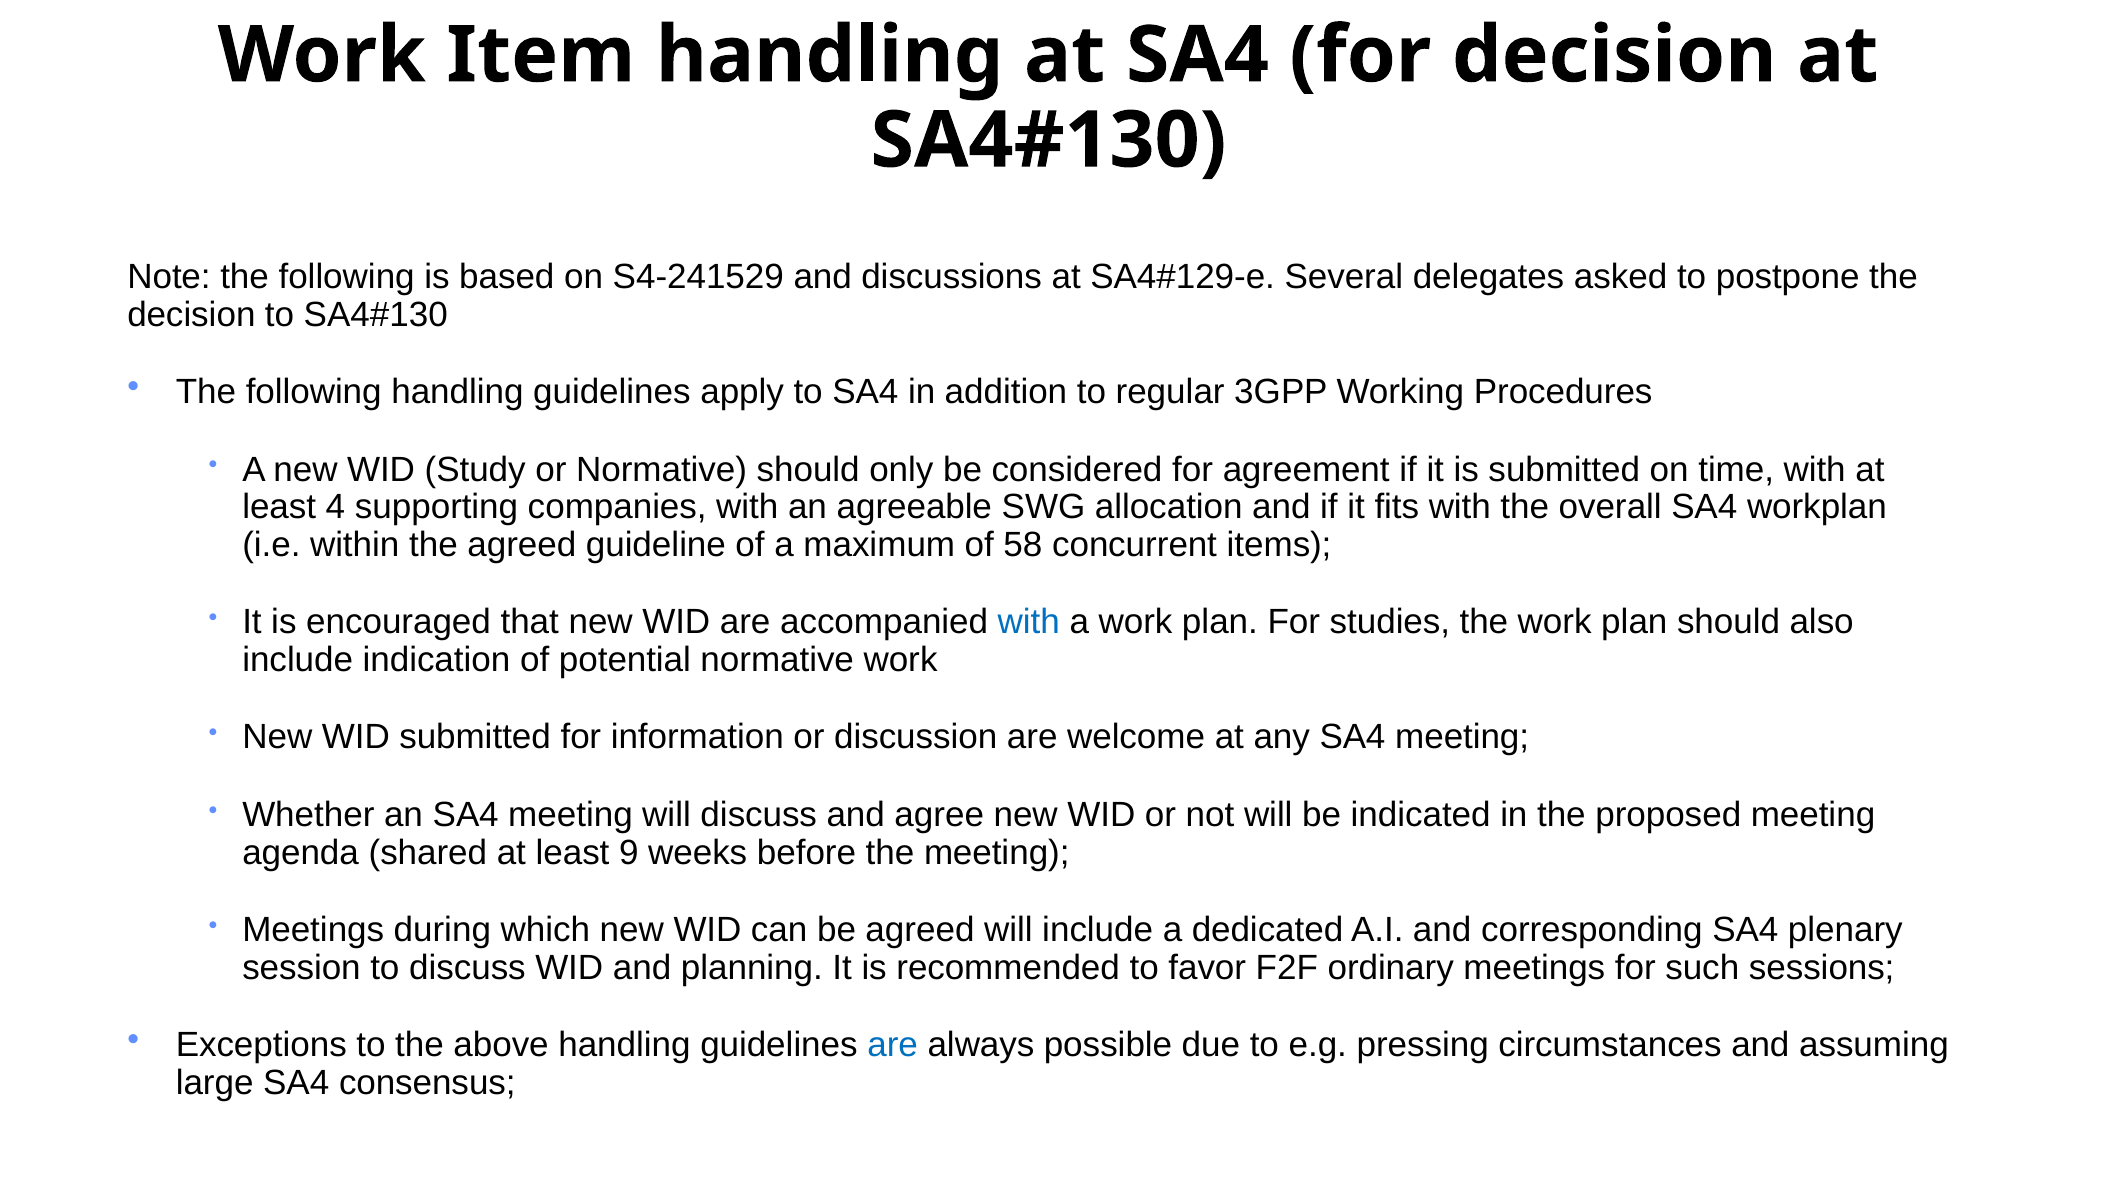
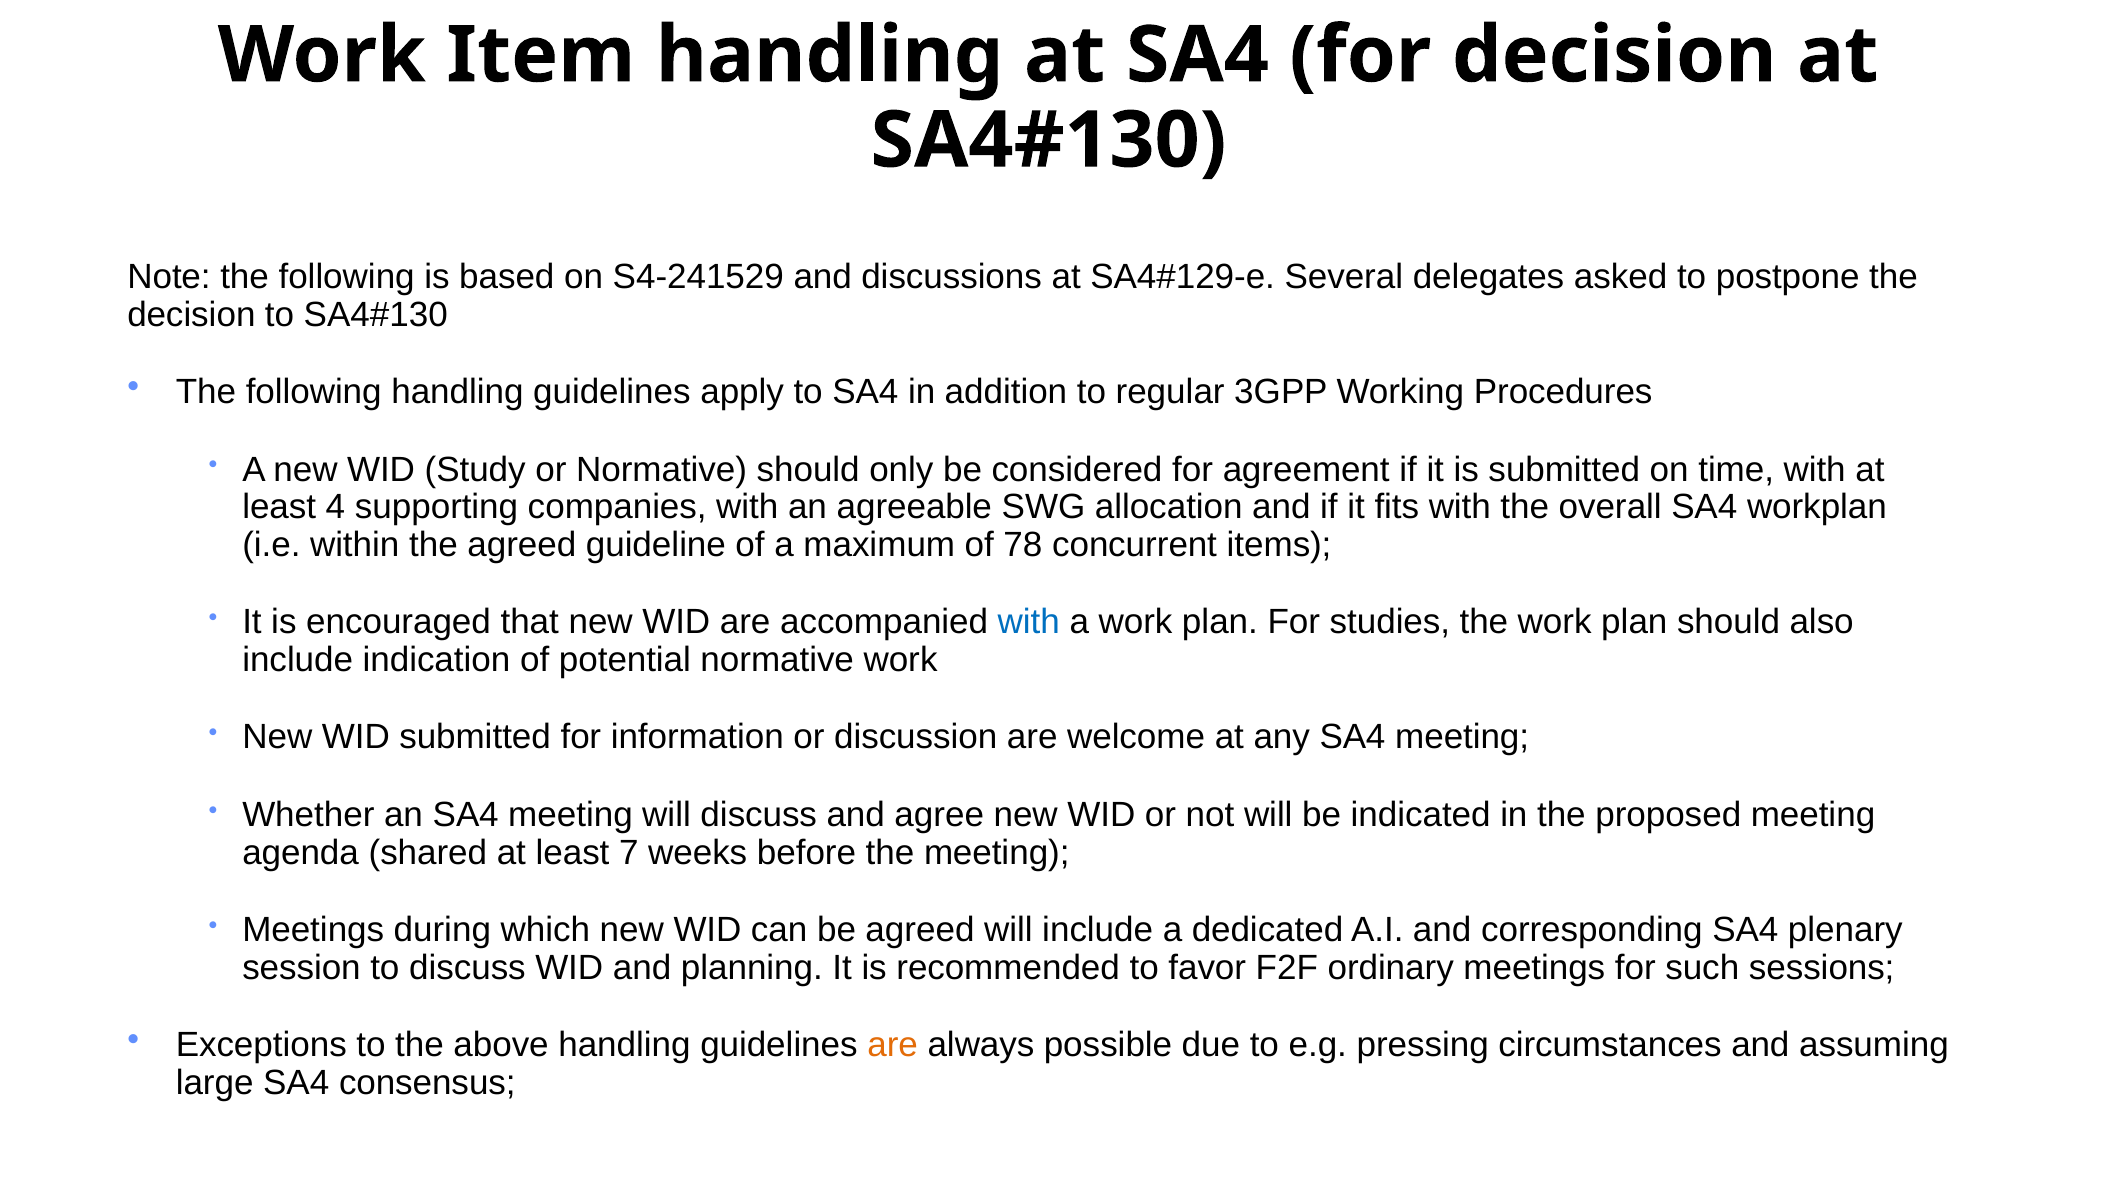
58: 58 -> 78 (1023, 545)
9: 9 -> 7 (629, 853)
are colour: blue -> orange (893, 1045)
